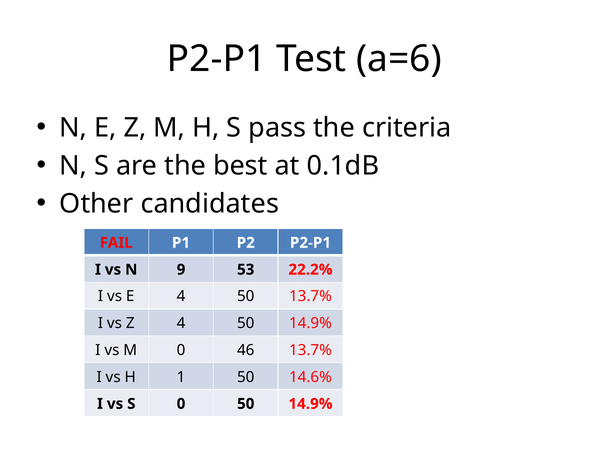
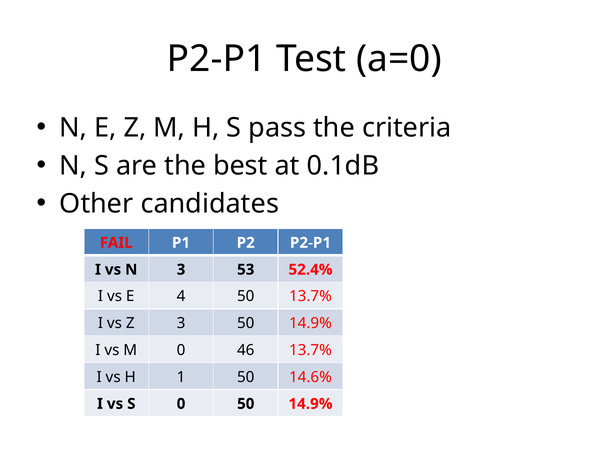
a=6: a=6 -> a=0 (399, 59)
N 9: 9 -> 3 (181, 269)
22.2%: 22.2% -> 52.4% (310, 269)
Z 4: 4 -> 3 (181, 323)
